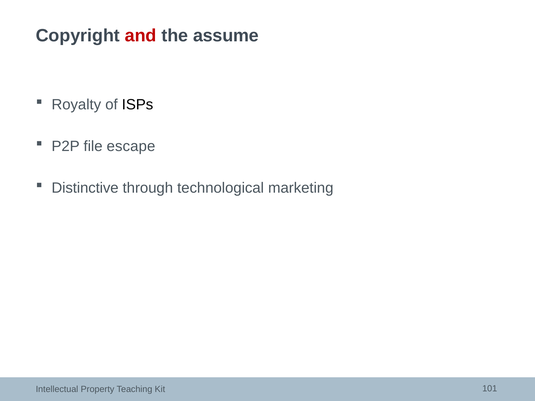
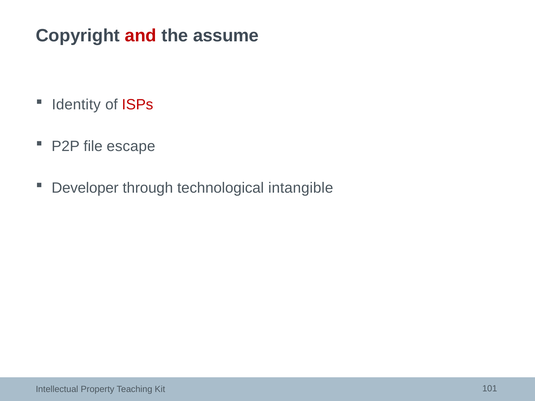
Royalty: Royalty -> Identity (76, 105)
ISPs colour: black -> red (138, 105)
Distinctive: Distinctive -> Developer (85, 188)
marketing: marketing -> intangible (301, 188)
